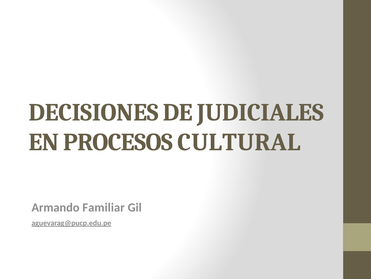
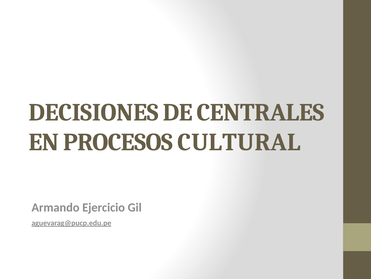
JUDICIALES: JUDICIALES -> CENTRALES (260, 112)
Familiar: Familiar -> Ejercicio (104, 207)
